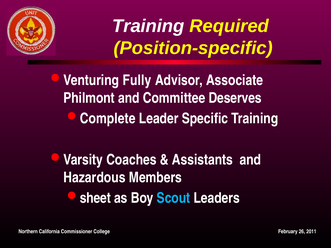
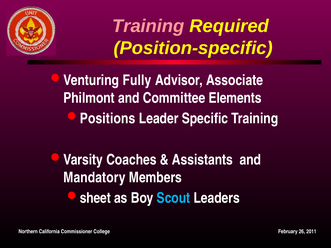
Training colour: white -> pink (148, 26)
Deserves: Deserves -> Elements (235, 98)
Complete: Complete -> Positions (108, 119)
Hazardous: Hazardous -> Mandatory (94, 178)
